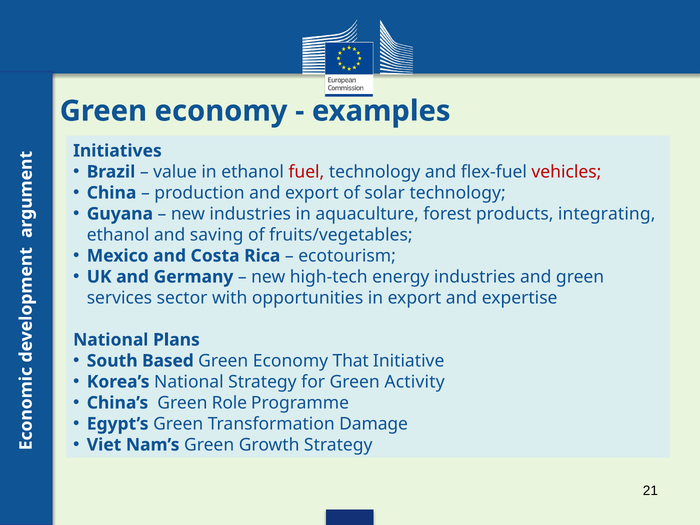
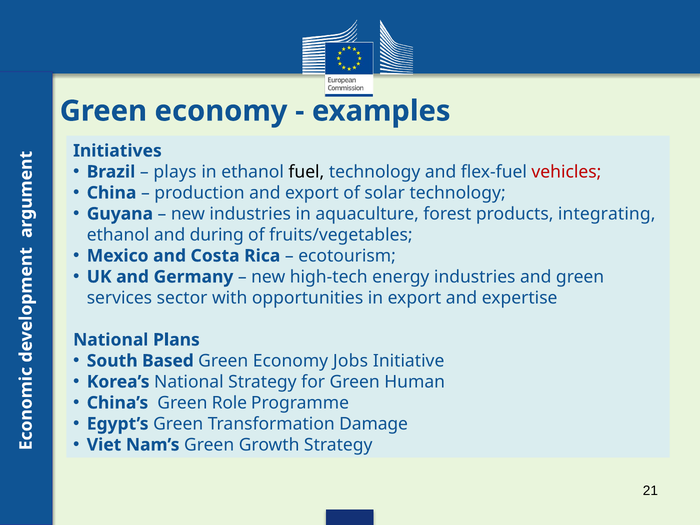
value: value -> plays (175, 172)
fuel colour: red -> black (306, 172)
saving: saving -> during (217, 235)
That: That -> Jobs (351, 361)
Activity: Activity -> Human (415, 382)
